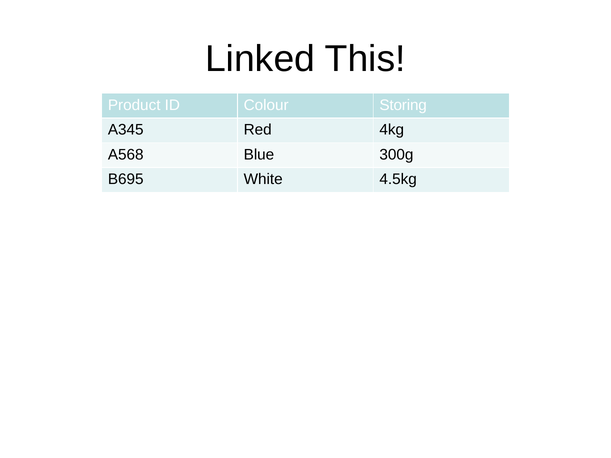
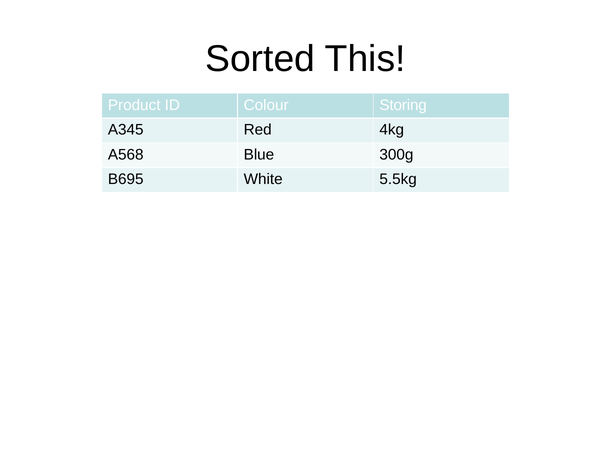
Linked: Linked -> Sorted (260, 59)
4.5kg: 4.5kg -> 5.5kg (398, 180)
